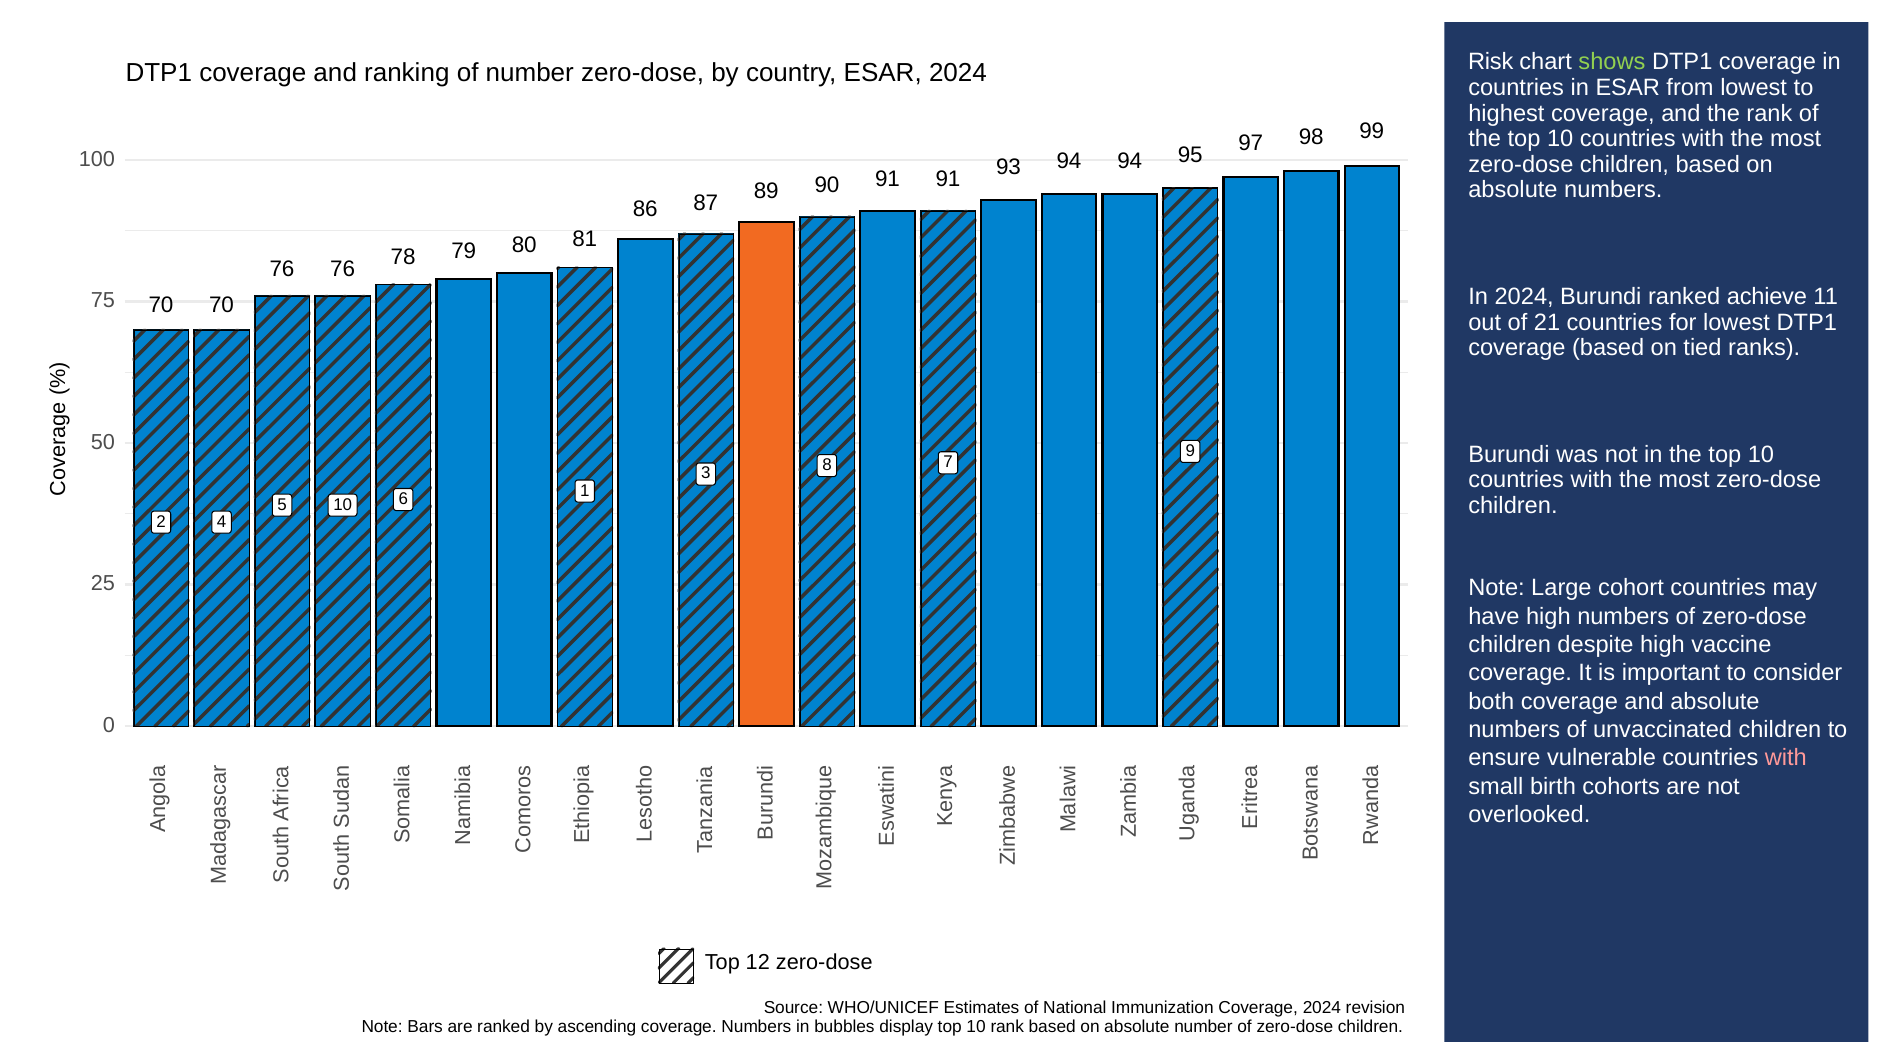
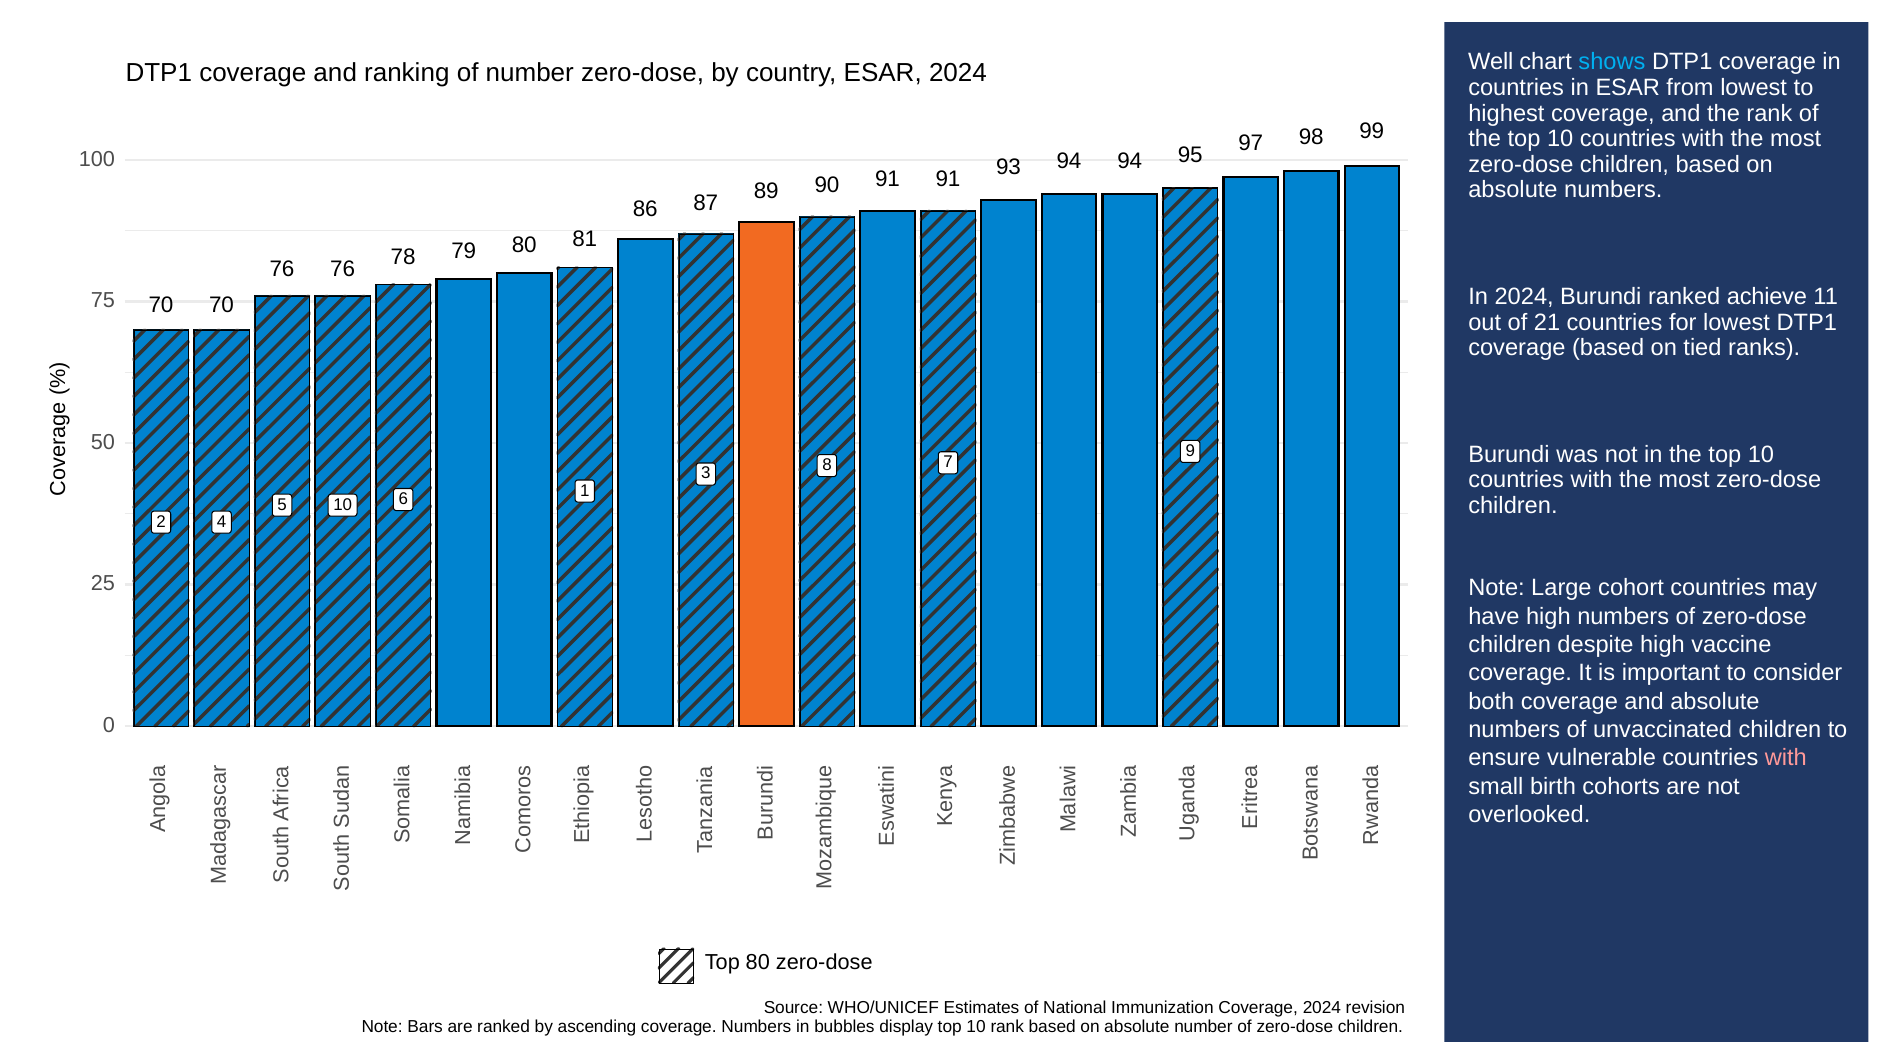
Risk: Risk -> Well (1491, 62)
shows colour: light green -> light blue (1612, 62)
Top 12: 12 -> 80 (758, 963)
